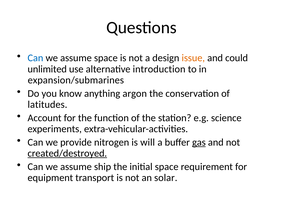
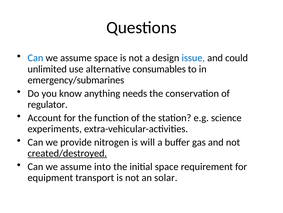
issue colour: orange -> blue (193, 58)
introduction: introduction -> consumables (159, 69)
expansion/submarines: expansion/submarines -> emergency/submarines (76, 80)
argon: argon -> needs (135, 93)
latitudes: latitudes -> regulator (48, 104)
gas underline: present -> none (199, 142)
ship: ship -> into (103, 166)
